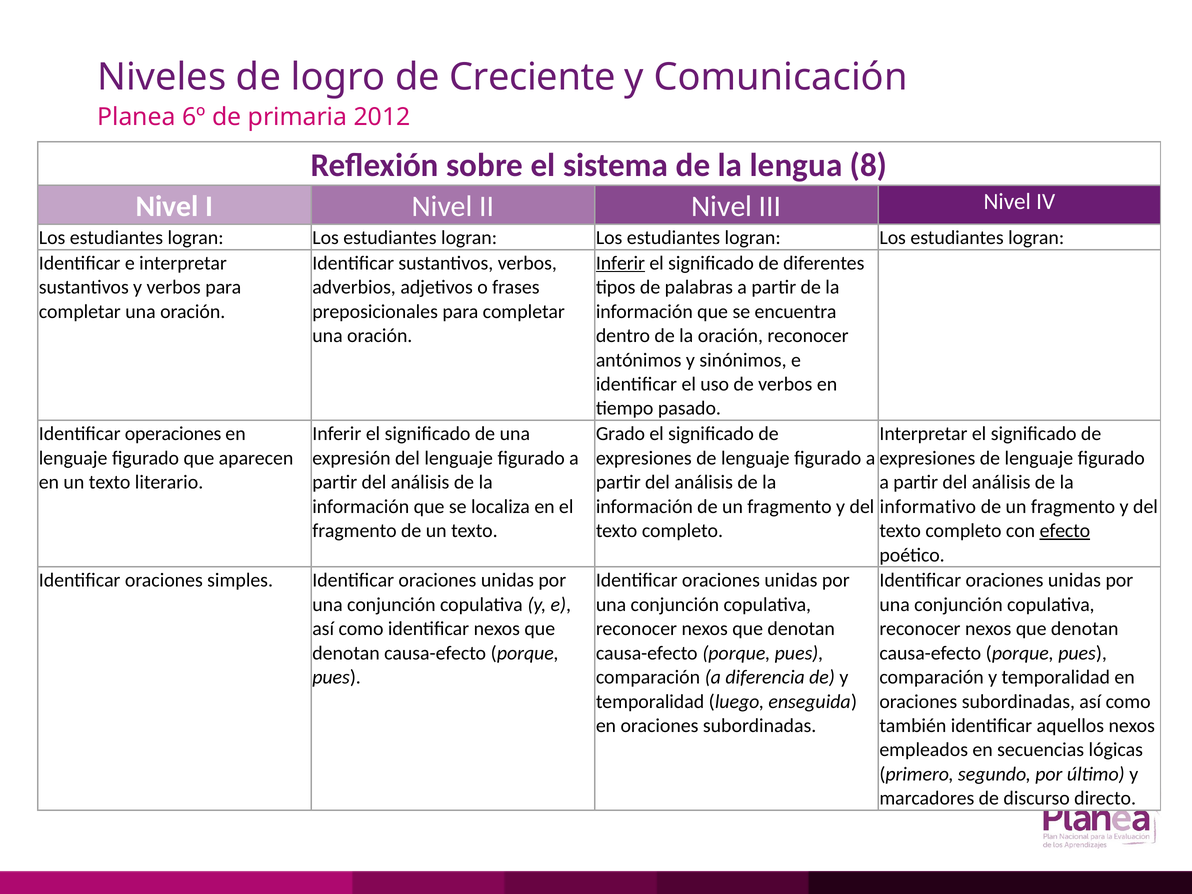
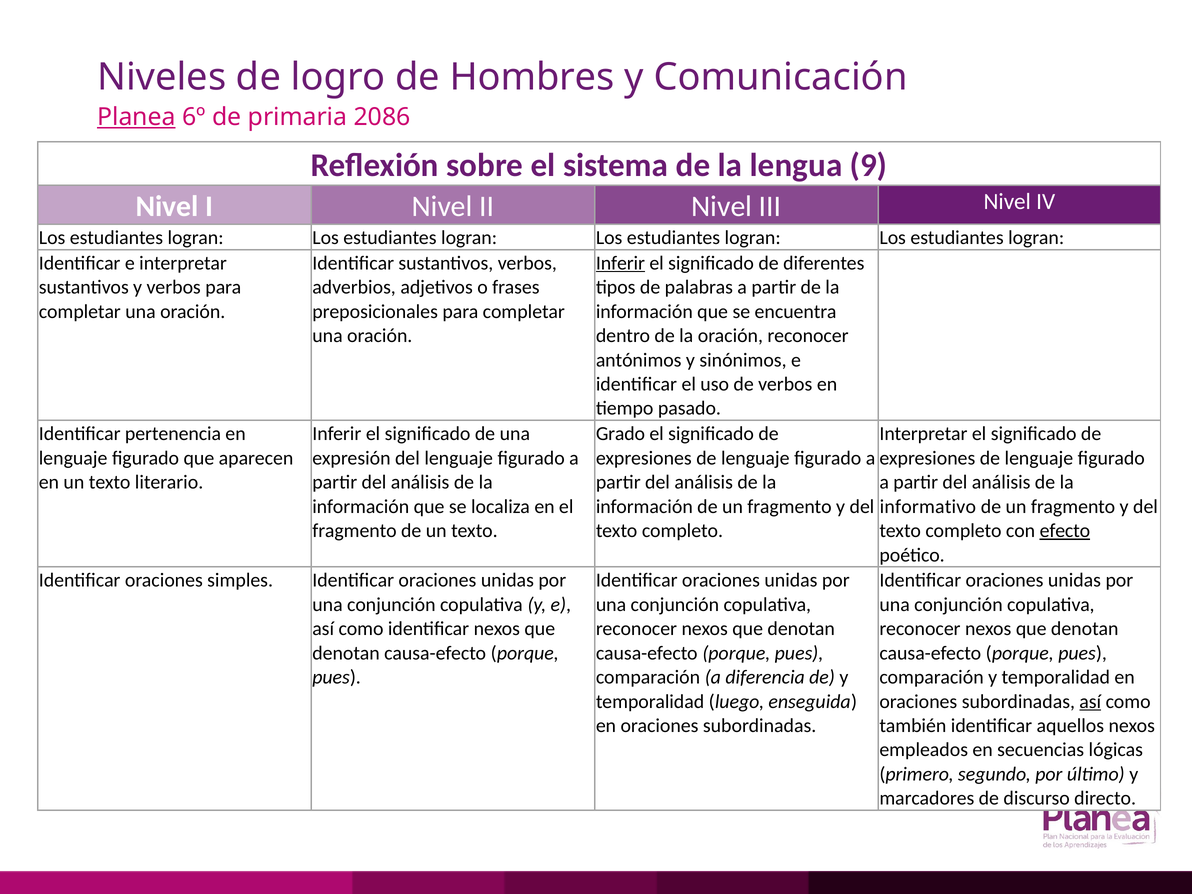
Creciente: Creciente -> Hombres (532, 77)
Planea underline: none -> present (136, 117)
2012: 2012 -> 2086 (382, 117)
8: 8 -> 9 (869, 165)
operaciones: operaciones -> pertenencia (173, 434)
así underline: none -> present (1090, 702)
